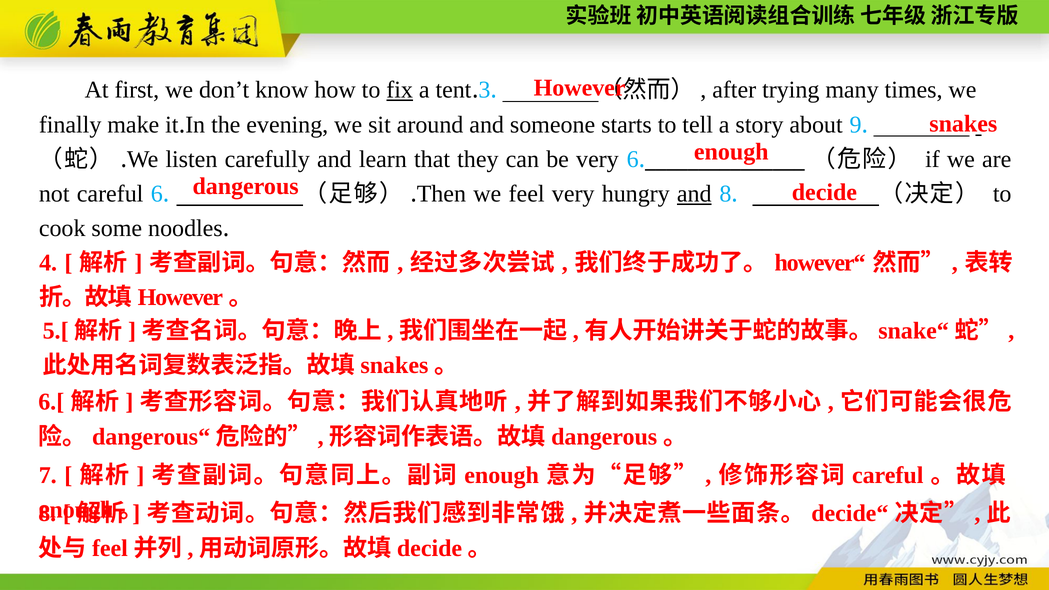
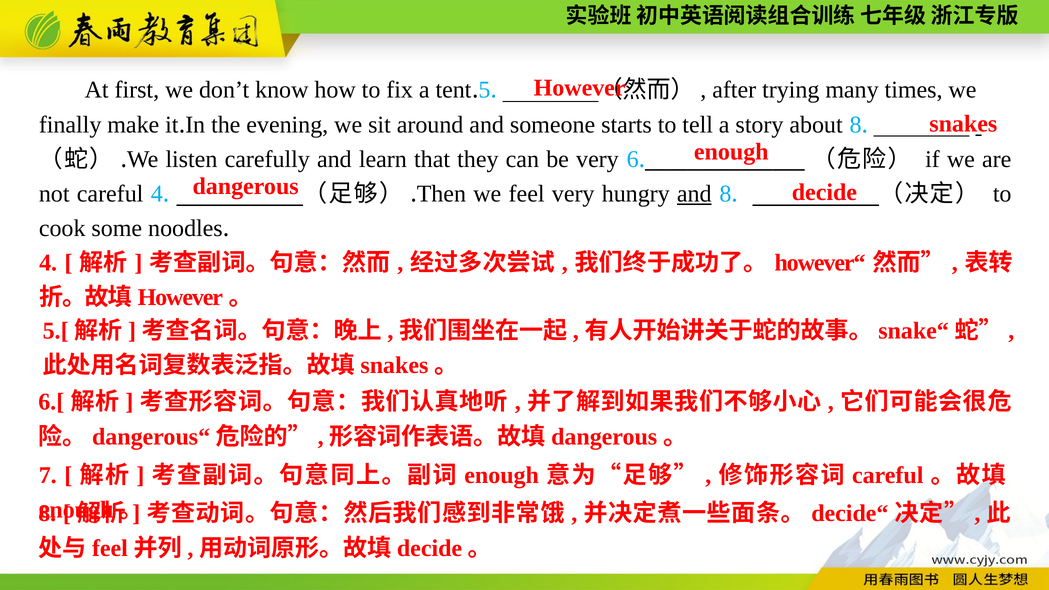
fix underline: present -> none (400, 90)
3: 3 -> 5 (484, 90)
about 9: 9 -> 8 (856, 125)
careful 6: 6 -> 4 (157, 194)
